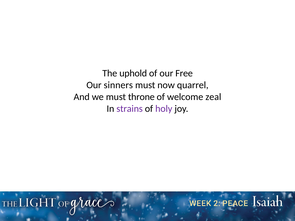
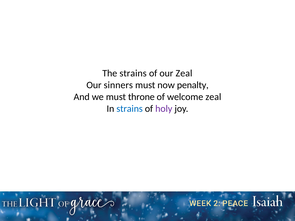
The uphold: uphold -> strains (133, 73)
our Free: Free -> Zeal (184, 73)
quarrel: quarrel -> penalty (193, 85)
strains colour: purple -> blue (130, 109)
